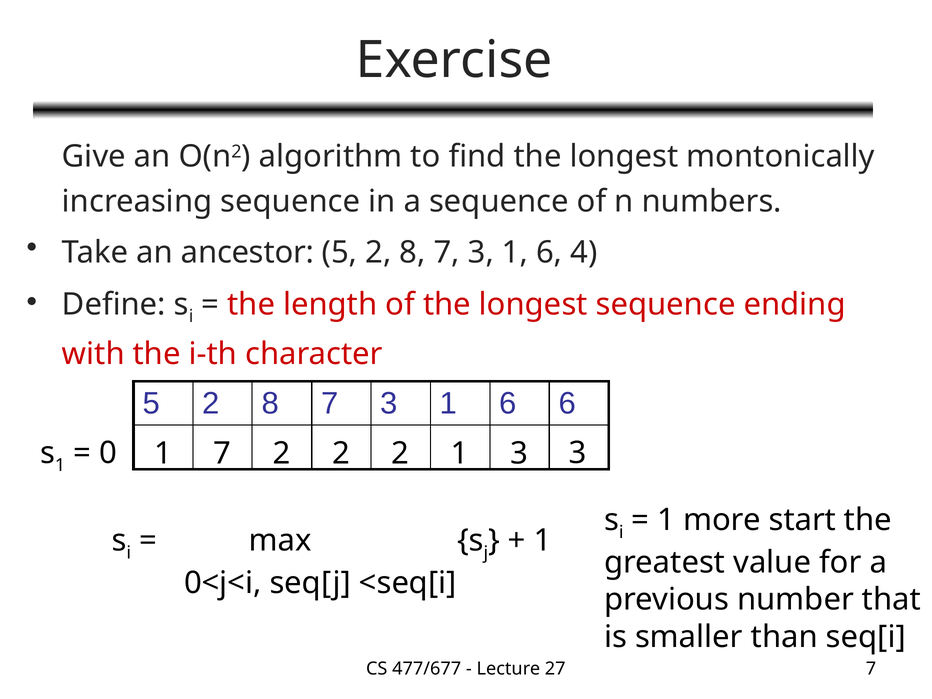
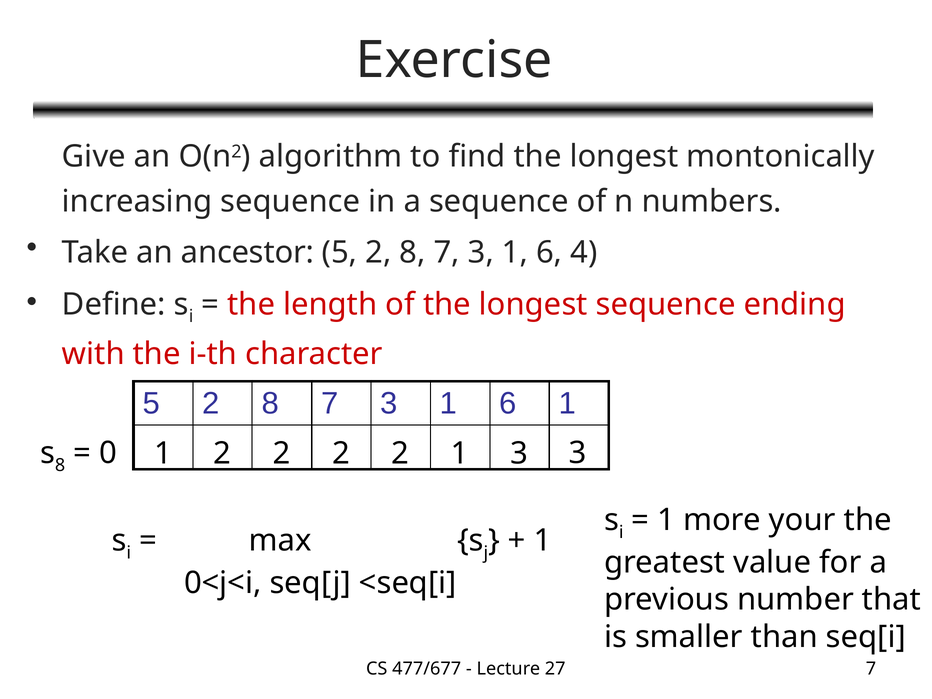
6 6: 6 -> 1 (567, 404)
1: 1 -> 8 (60, 465)
1 7: 7 -> 2 (222, 454)
start: start -> your (802, 520)
